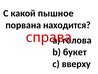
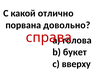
пышное: пышное -> отлично (56, 13)
находится: находится -> довольно (67, 25)
